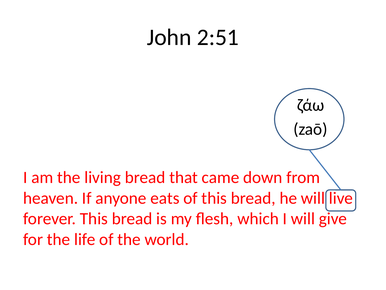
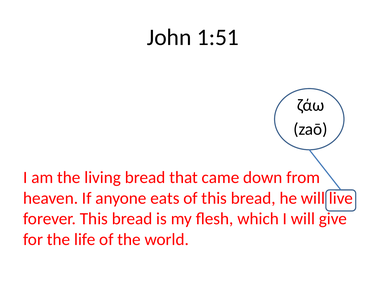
2:51: 2:51 -> 1:51 (218, 37)
